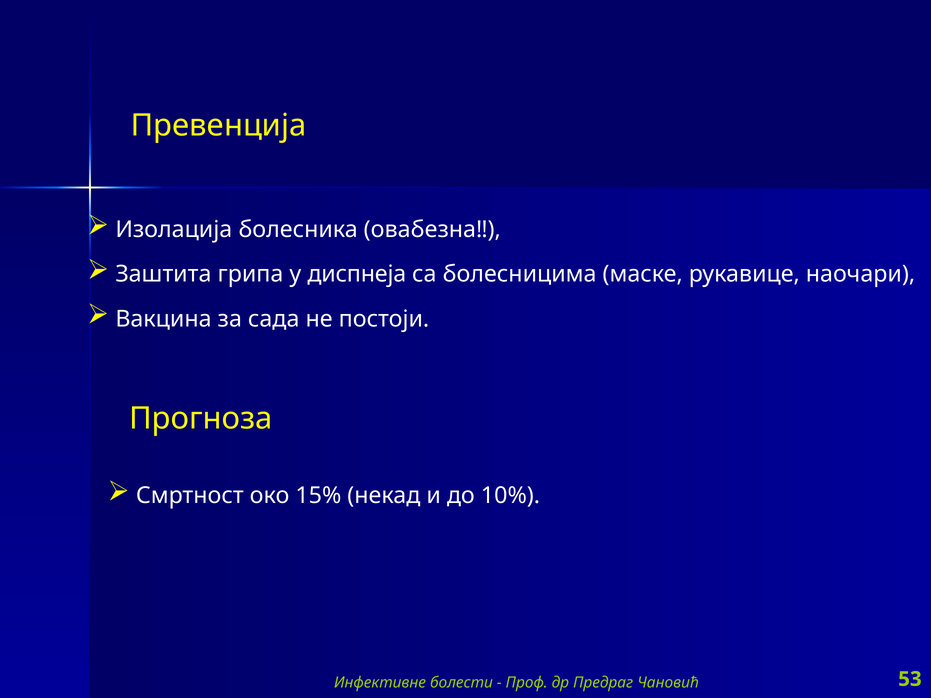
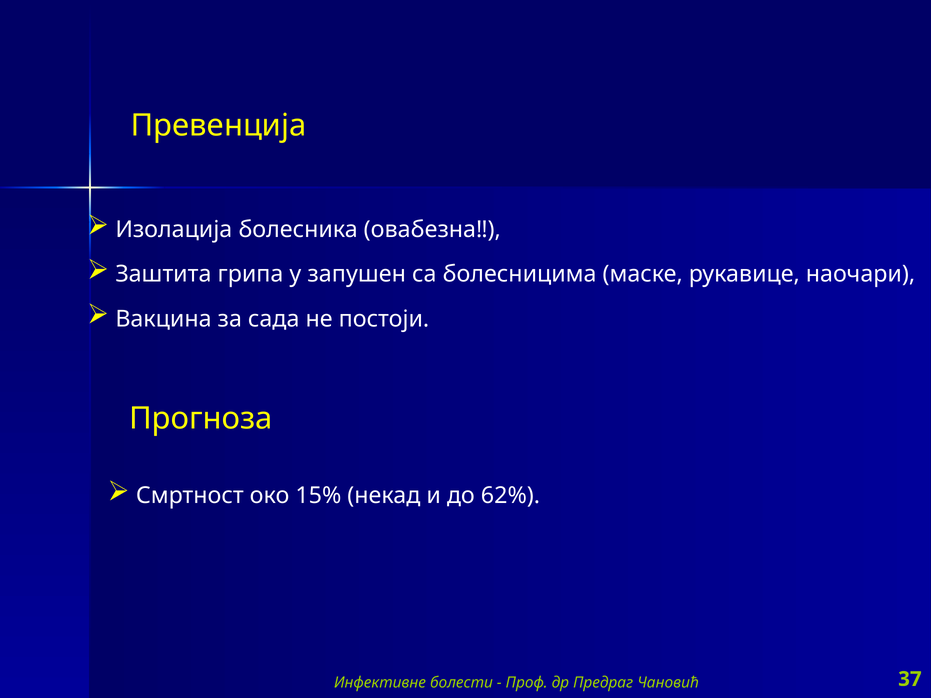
диспнеја: диспнеја -> запушен (357, 274)
10%: 10% -> 62% (510, 496)
53: 53 -> 37 (910, 679)
